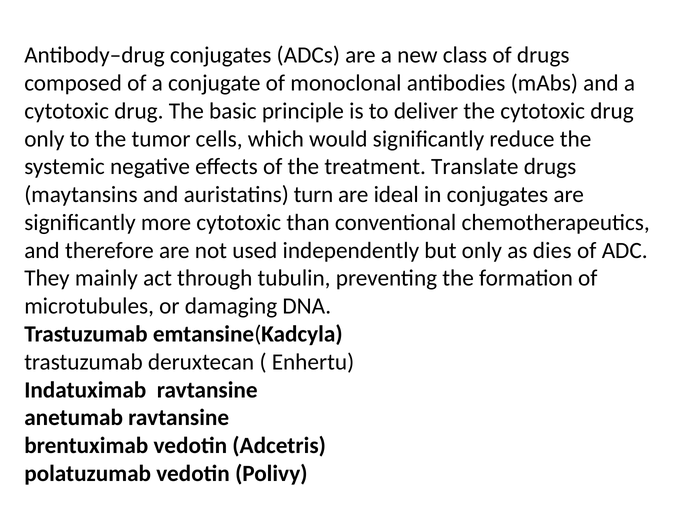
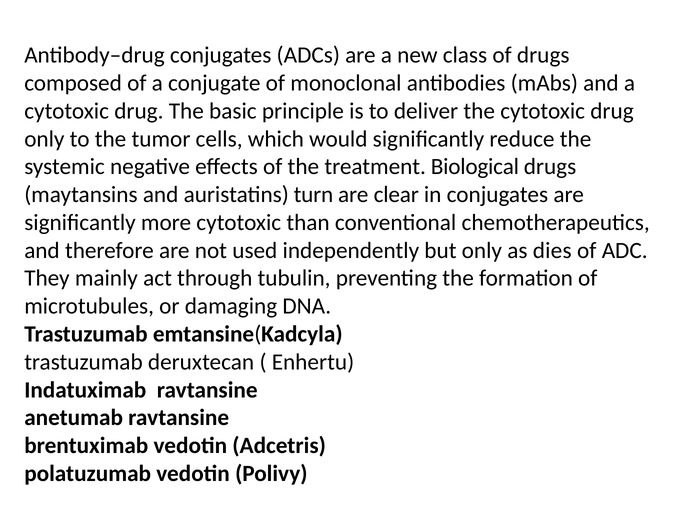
Translate: Translate -> Biological (475, 167)
ideal: ideal -> clear (396, 195)
